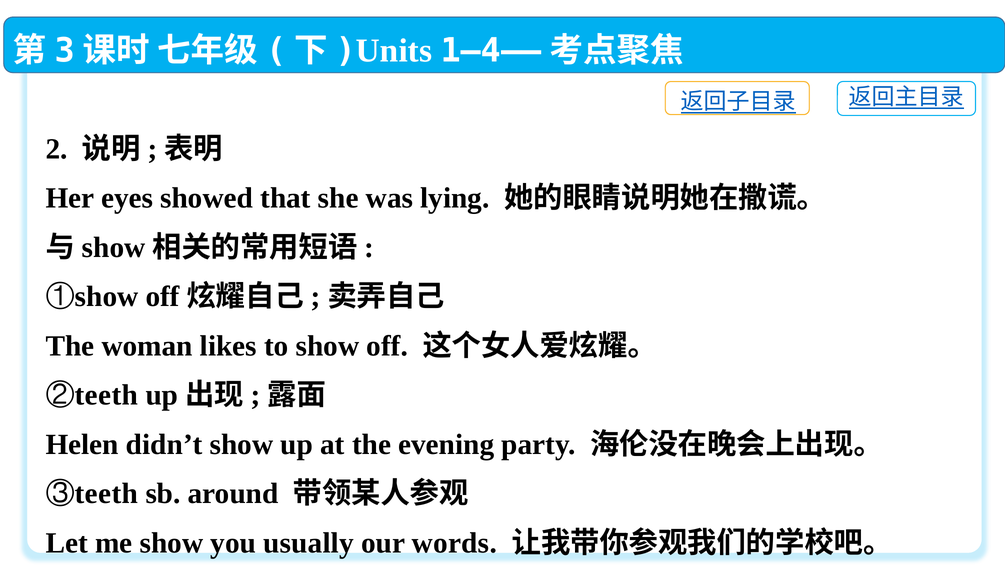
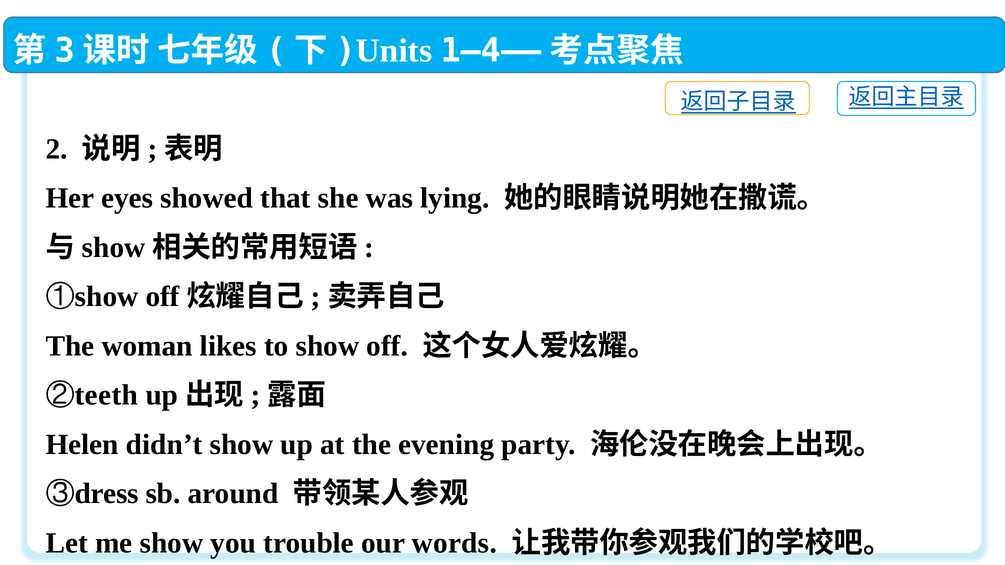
teeth: teeth -> dress (107, 494)
usually: usually -> trouble (309, 543)
